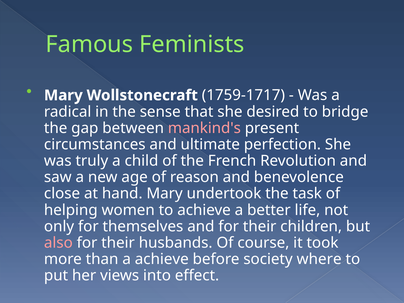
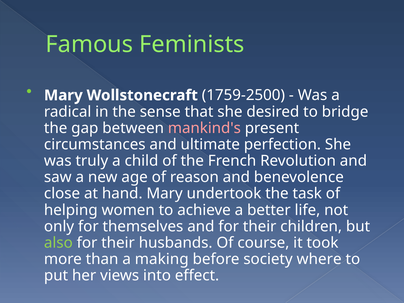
1759-1717: 1759-1717 -> 1759-2500 (243, 95)
also colour: pink -> light green (58, 243)
a achieve: achieve -> making (162, 259)
